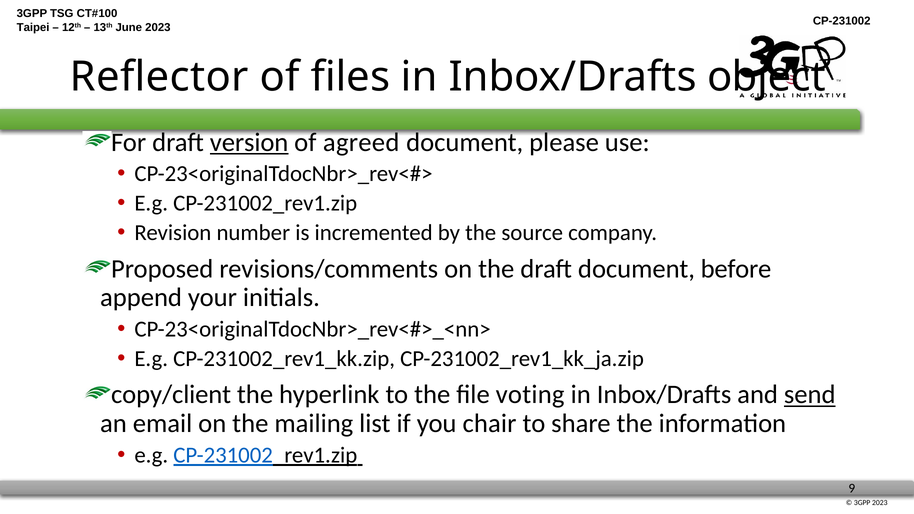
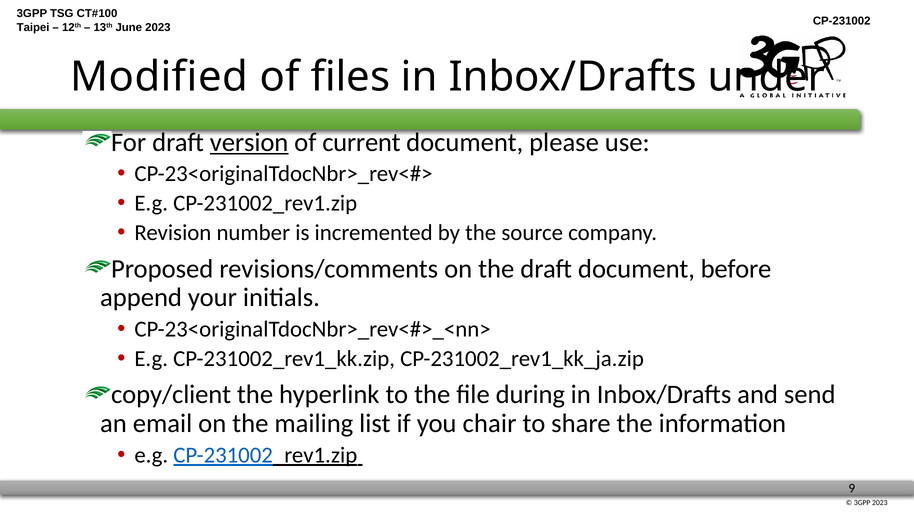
Reflector: Reflector -> Modified (159, 77)
object: object -> under (766, 77)
agreed: agreed -> current (361, 142)
voting: voting -> during (530, 395)
send underline: present -> none (810, 395)
